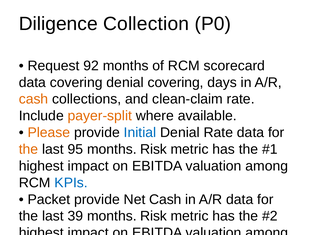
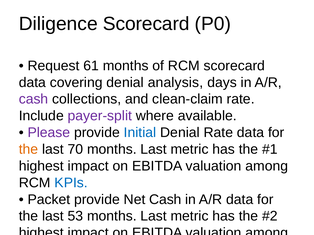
Diligence Collection: Collection -> Scorecard (146, 24)
92: 92 -> 61 (91, 66)
denial covering: covering -> analysis (175, 83)
cash colour: orange -> purple (34, 99)
payer-split colour: orange -> purple (100, 116)
Please colour: orange -> purple (49, 133)
95: 95 -> 70 (75, 150)
Risk: Risk -> Last (154, 150)
39: 39 -> 53 (75, 217)
Risk: Risk -> Last (154, 217)
